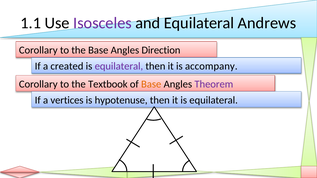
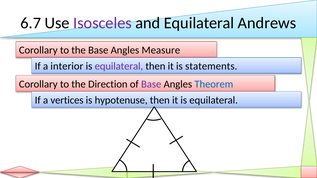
1.1: 1.1 -> 6.7 (31, 23)
Direction: Direction -> Measure (161, 50)
created: created -> interior (67, 66)
accompany: accompany -> statements (211, 66)
Textbook: Textbook -> Direction (108, 84)
Base colour: orange -> purple (151, 84)
Theorem colour: purple -> blue (214, 84)
